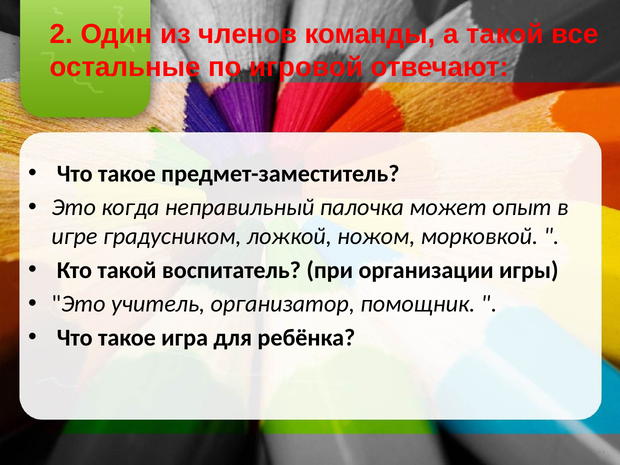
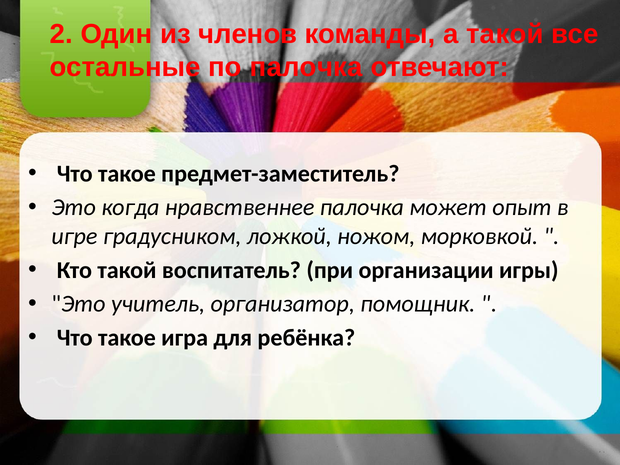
по игровой: игровой -> палочка (306, 67)
неправильный: неправильный -> нравственнее (240, 207)
